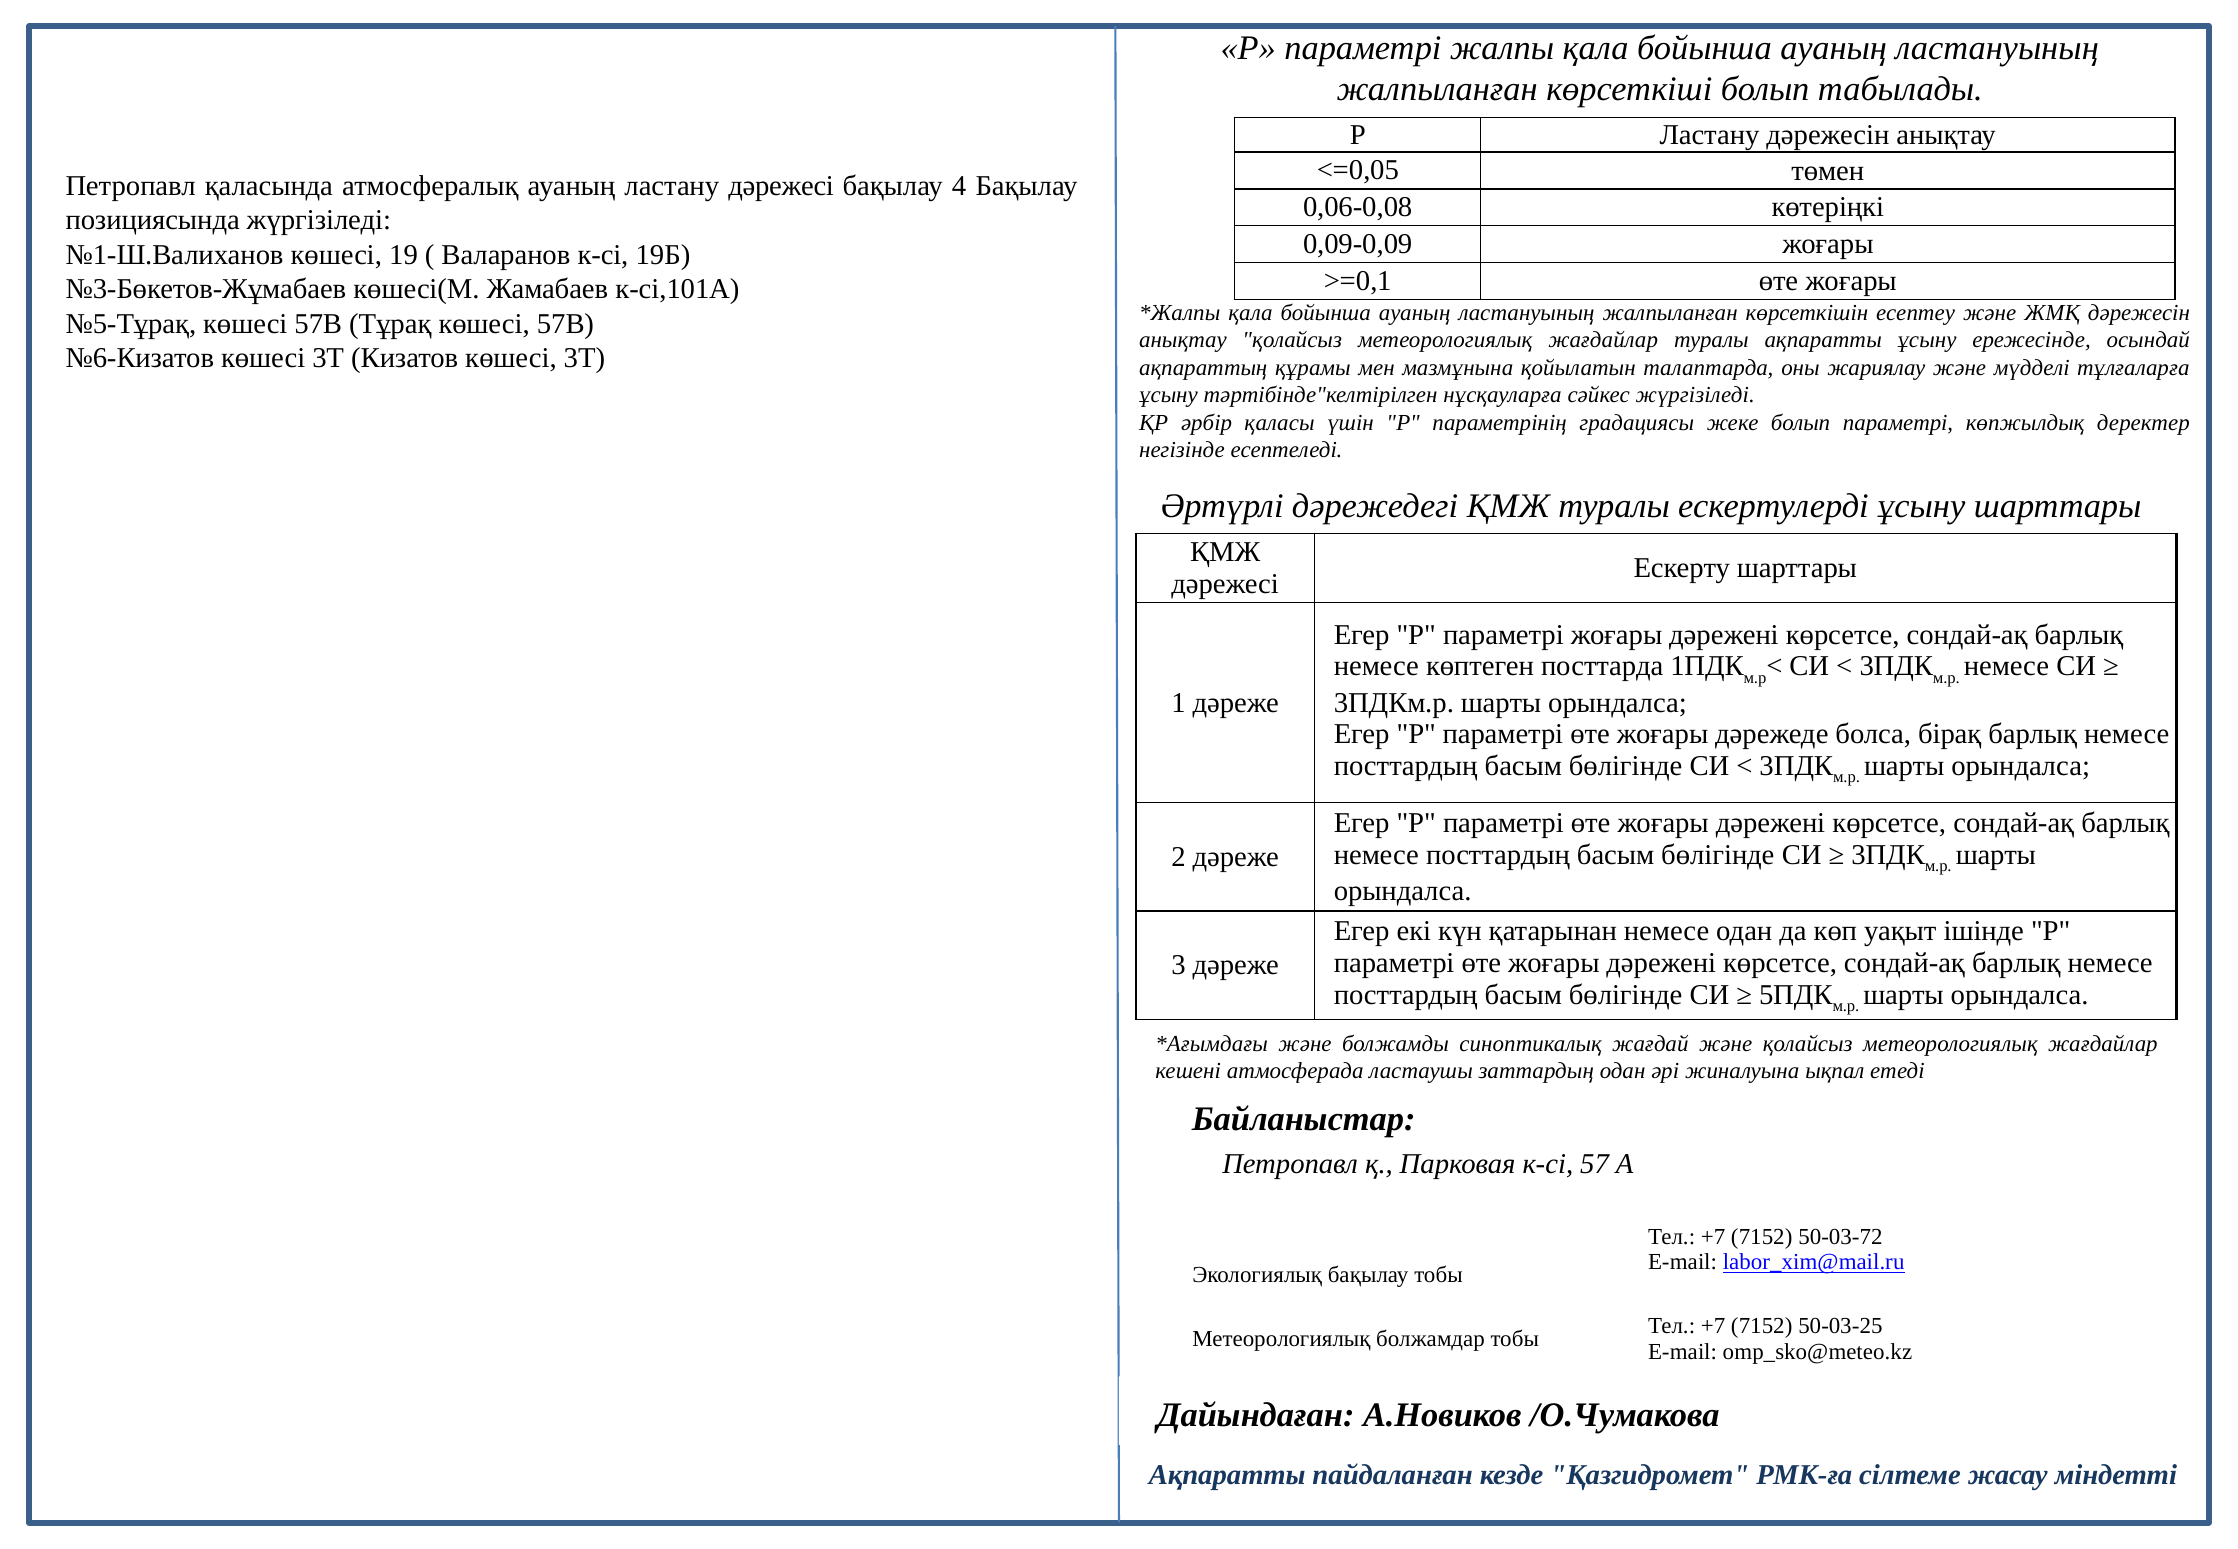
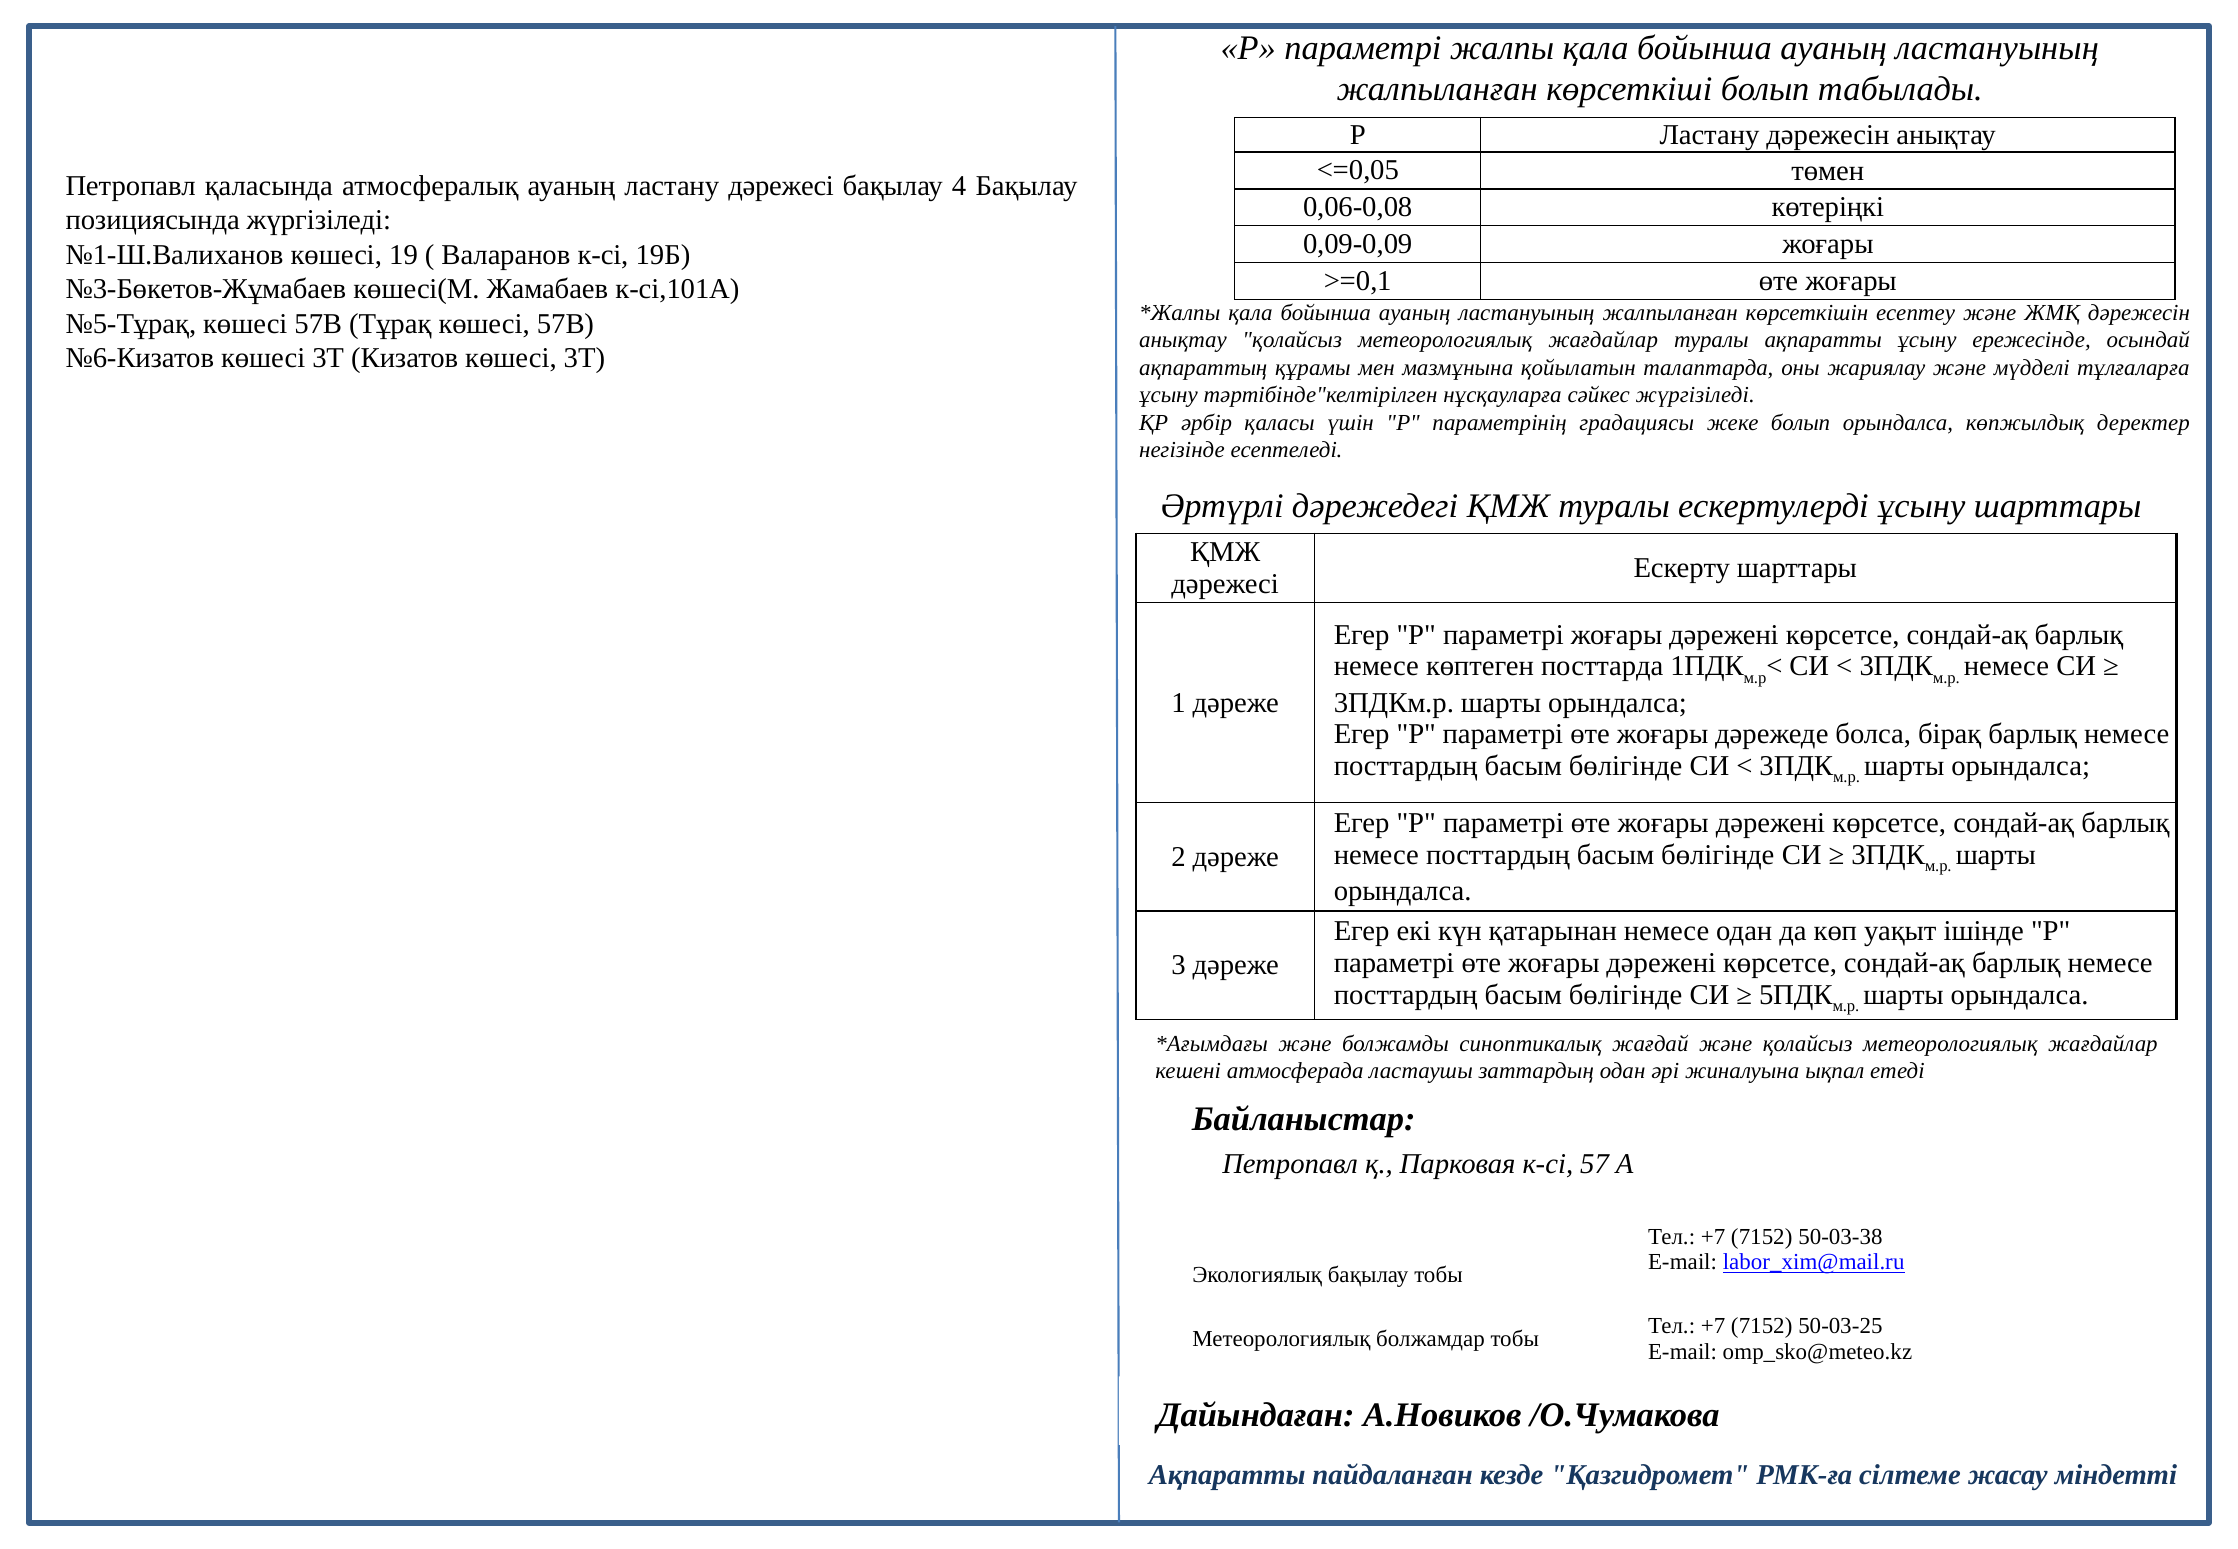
болып параметрі: параметрі -> орындалса (1898, 423)
50-03-72: 50-03-72 -> 50-03-38 (1840, 1237)
